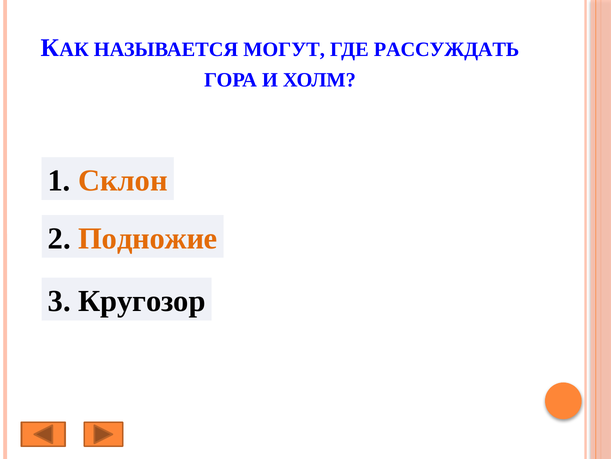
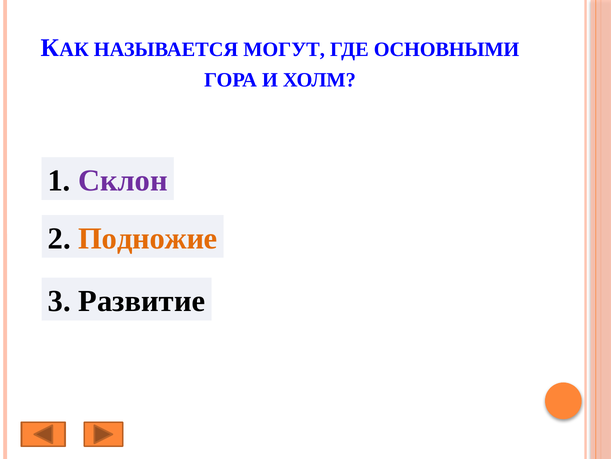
РАССУЖДАТЬ: РАССУЖДАТЬ -> ОСНОВНЫМИ (447, 49)
Склон colour: orange -> purple (123, 180)
Кругозор: Кругозор -> Развитие (142, 301)
